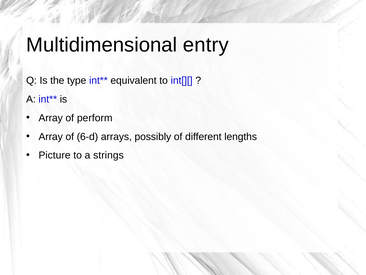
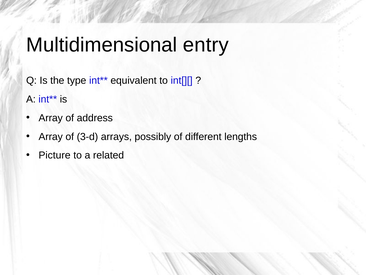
perform: perform -> address (95, 118)
6-d: 6-d -> 3-d (87, 136)
strings: strings -> related (109, 155)
